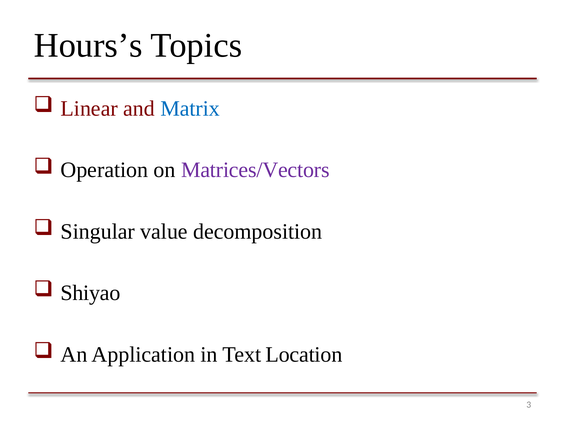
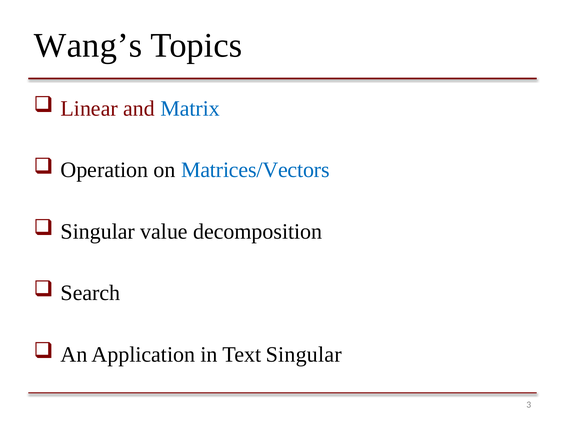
Hours’s: Hours’s -> Wang’s (88, 45)
Matrices/Vectors colour: purple -> blue (255, 170)
Shiyao: Shiyao -> Search (90, 293)
Text Location: Location -> Singular (304, 354)
